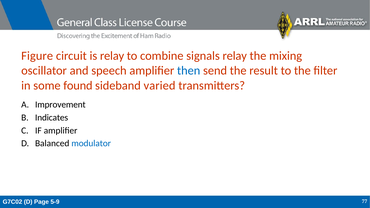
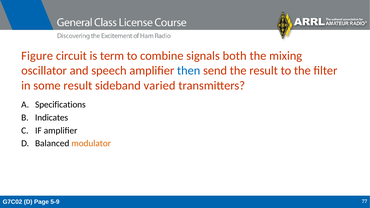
is relay: relay -> term (112, 56)
signals relay: relay -> both (235, 56)
some found: found -> result (78, 85)
Improvement: Improvement -> Specifications (60, 105)
modulator colour: blue -> orange (91, 144)
